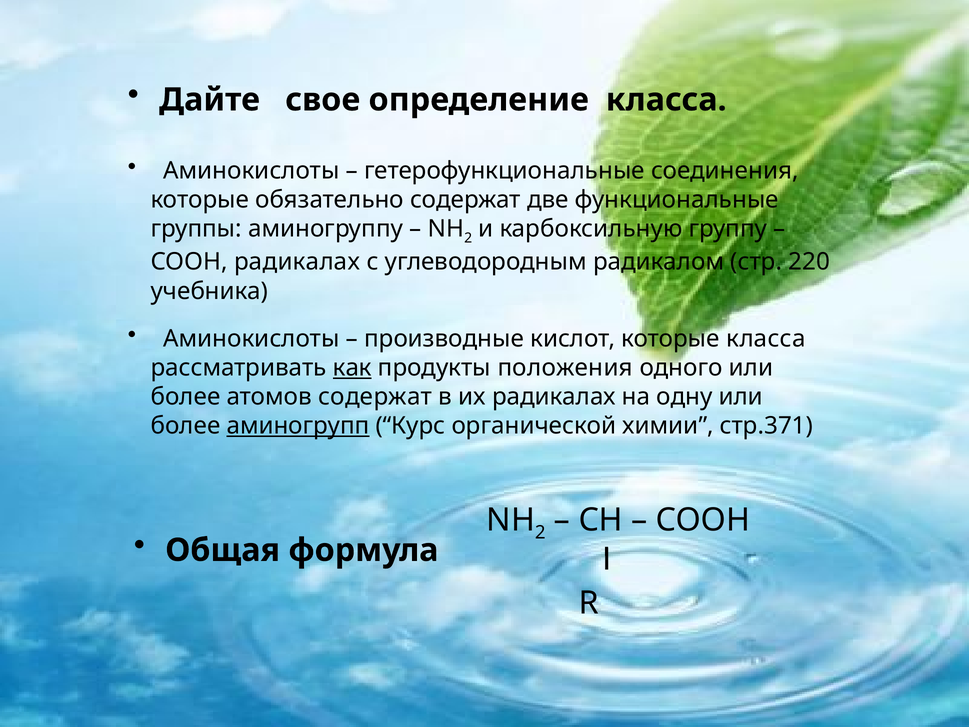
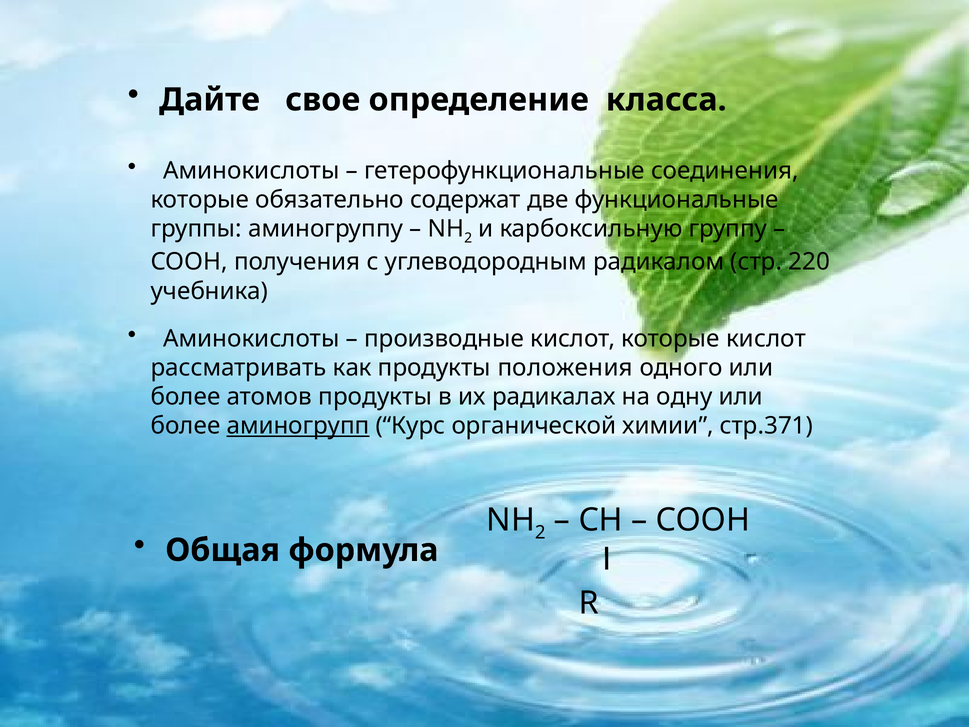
COOH радикалах: радикалах -> получения (297, 262)
которые класса: класса -> кислот (766, 339)
как underline: present -> none (352, 368)
атомов содержат: содержат -> продукты (375, 397)
